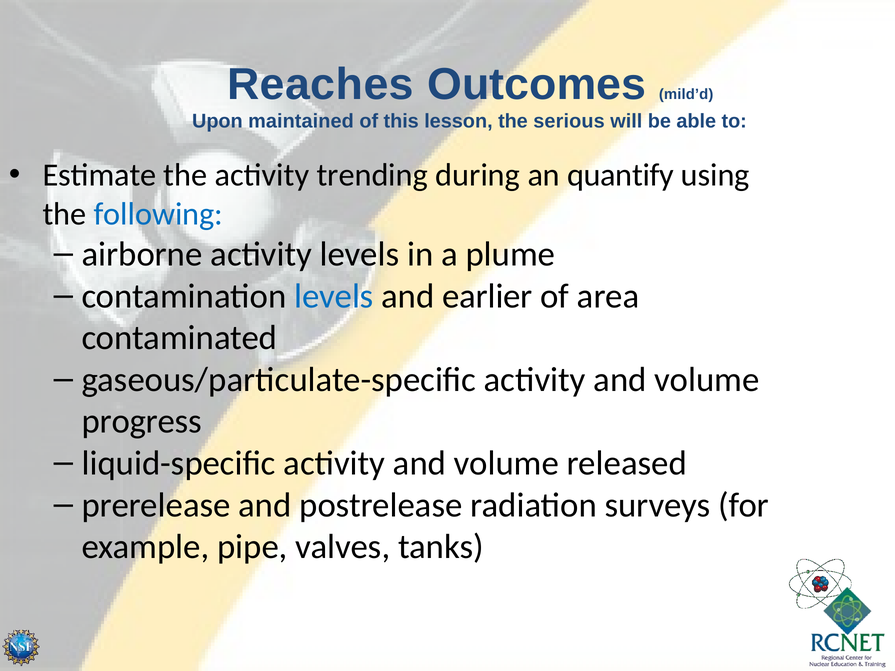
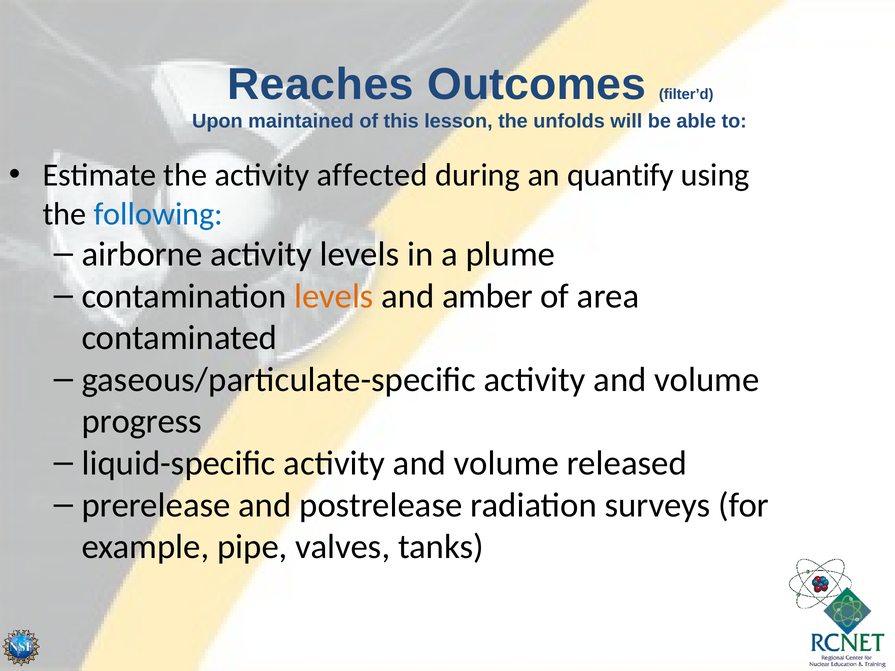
mild’d: mild’d -> filter’d (686, 94)
serious: serious -> unfolds (569, 121)
trending: trending -> affected (372, 175)
levels colour: blue -> orange (334, 296)
earlier: earlier -> amber (487, 296)
